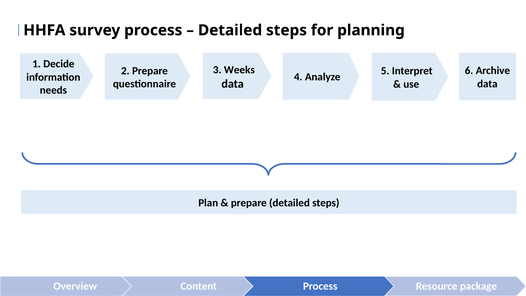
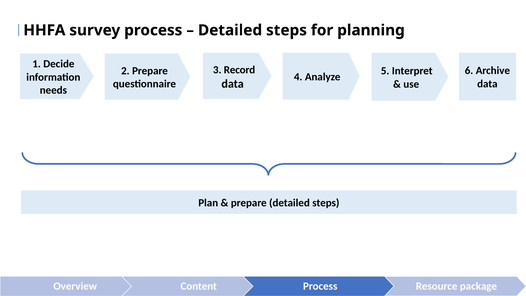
Weeks: Weeks -> Record (239, 70)
